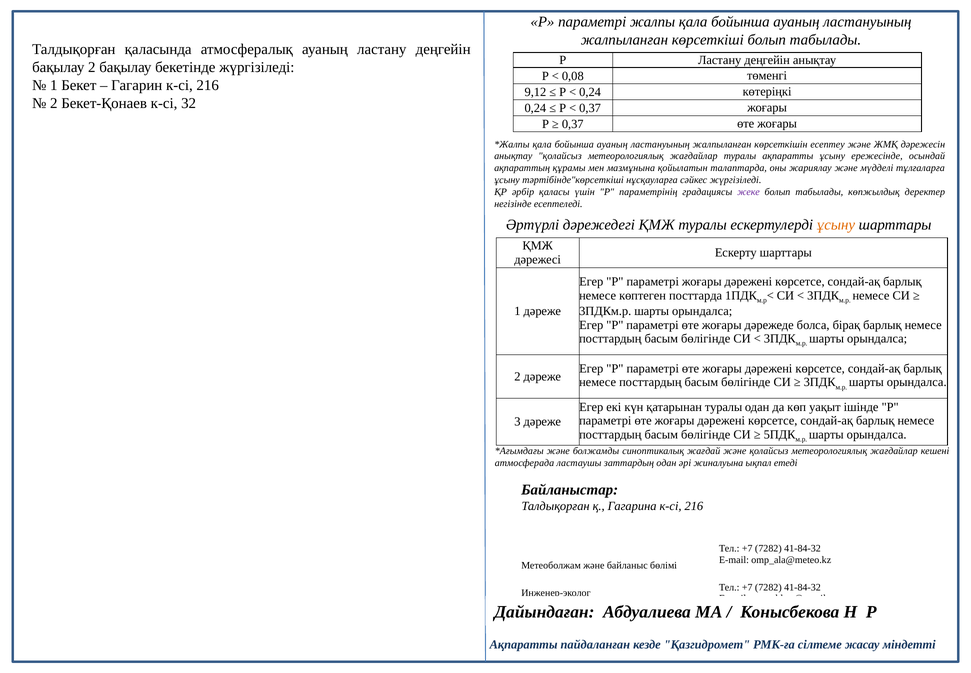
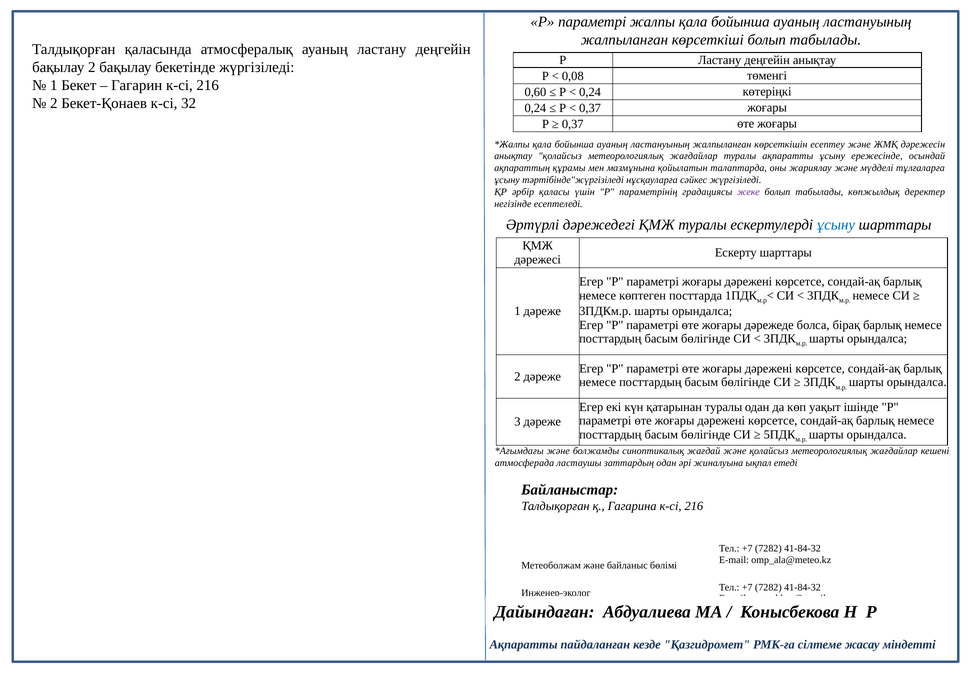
9,12: 9,12 -> 0,60 (535, 92)
тәртібінде"көрсеткіші: тәртібінде"көрсеткіші -> тәртібінде"жүргізіледі (573, 180)
ұсыну colour: orange -> blue (836, 225)
